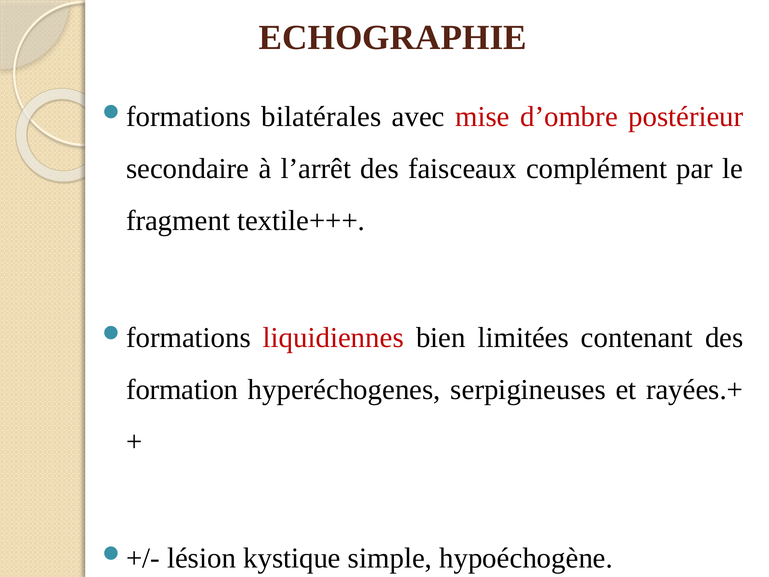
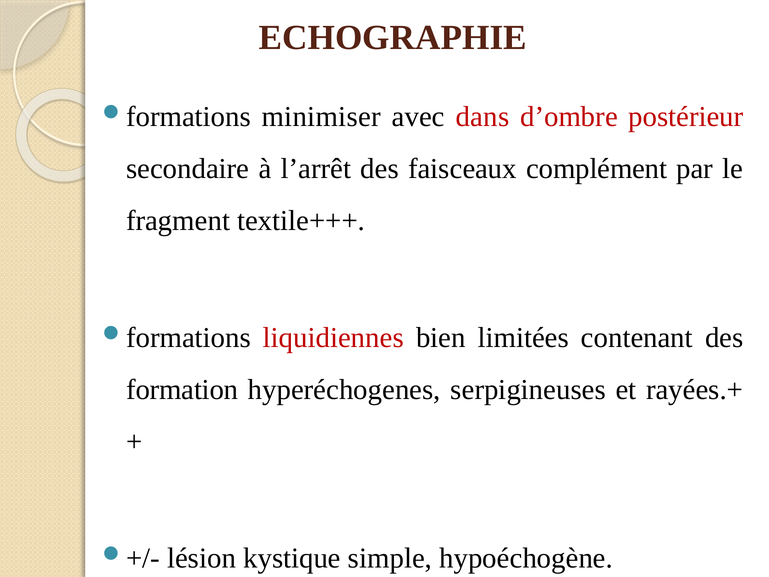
bilatérales: bilatérales -> minimiser (321, 117)
mise: mise -> dans (482, 117)
